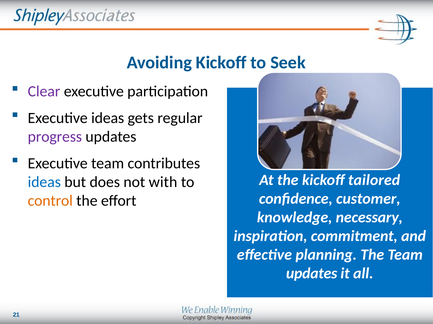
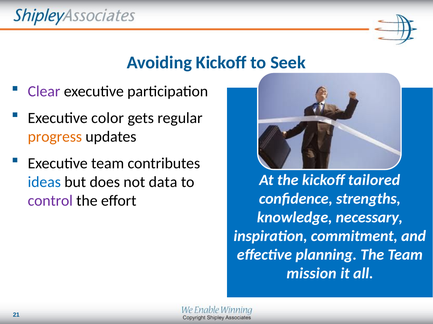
Executive ideas: ideas -> color (108, 118)
progress colour: purple -> orange (55, 137)
with: with -> data (163, 182)
customer: customer -> strengths (368, 199)
control colour: orange -> purple (50, 201)
updates: updates -> mission (312, 274)
